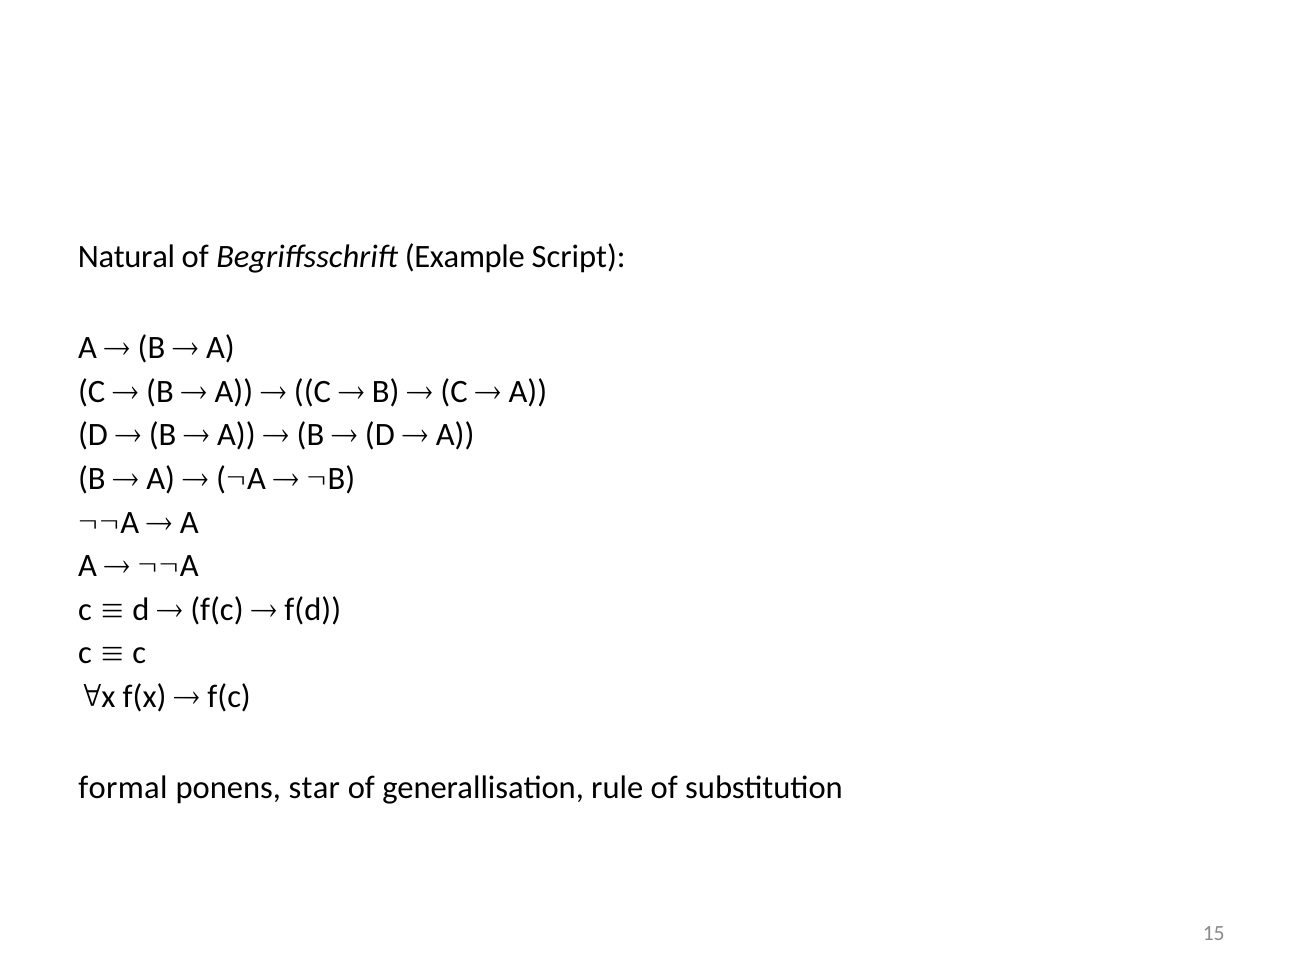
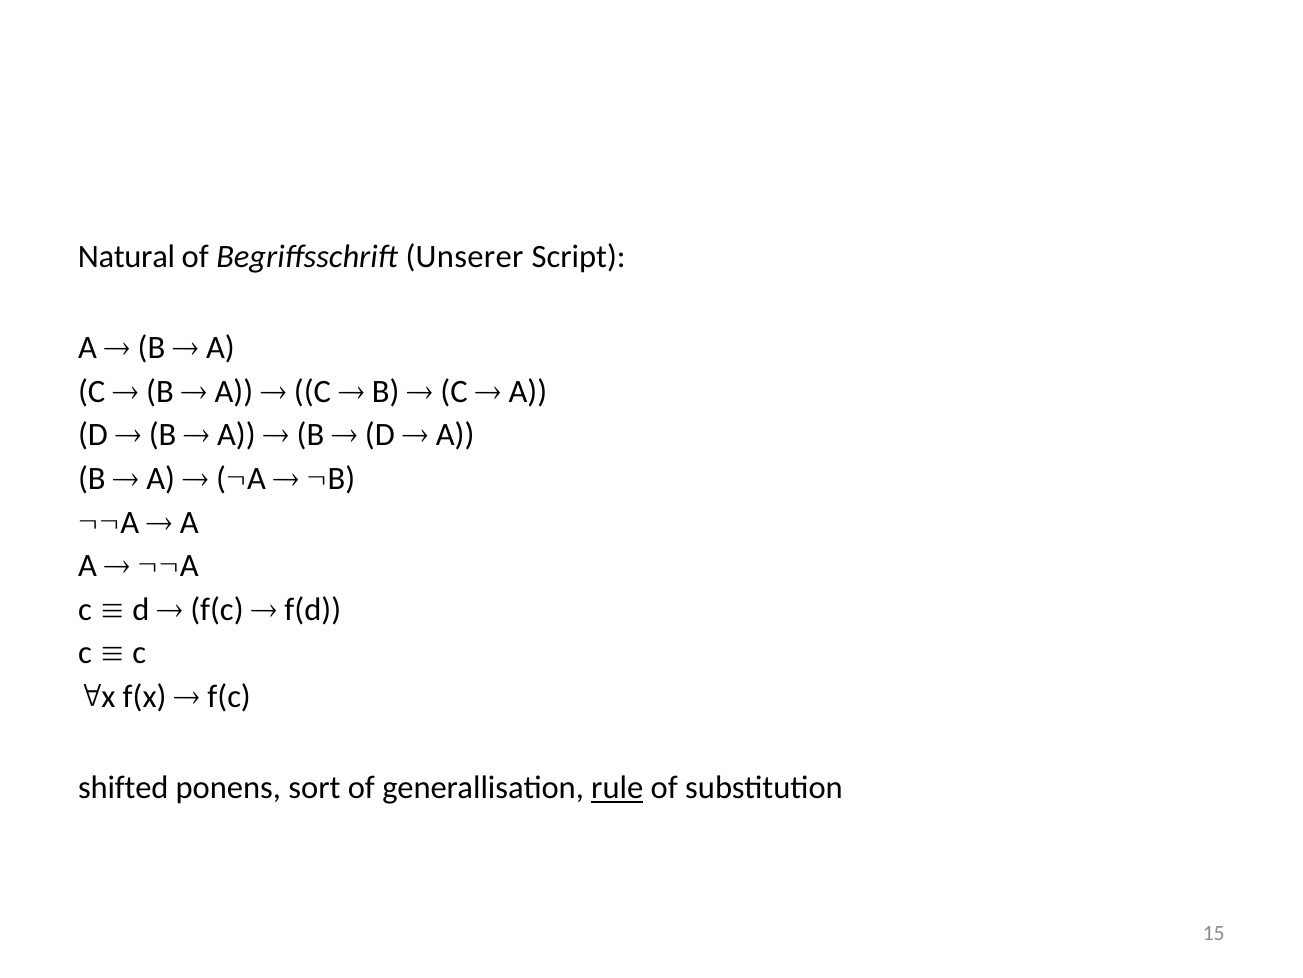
Example: Example -> Unserer (464, 256)
formal: formal -> shifted (123, 787)
star: star -> sort (314, 787)
rule underline: none -> present (617, 787)
